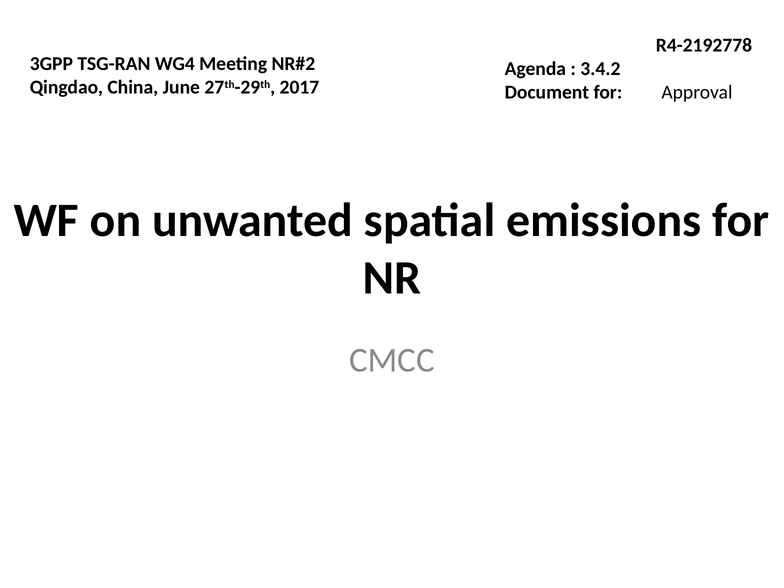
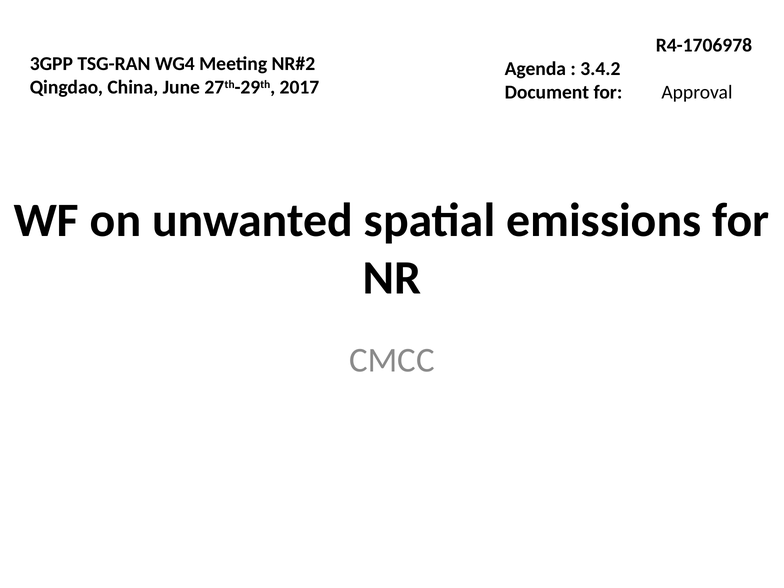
R4-2192778: R4-2192778 -> R4-1706978 (704, 45)
